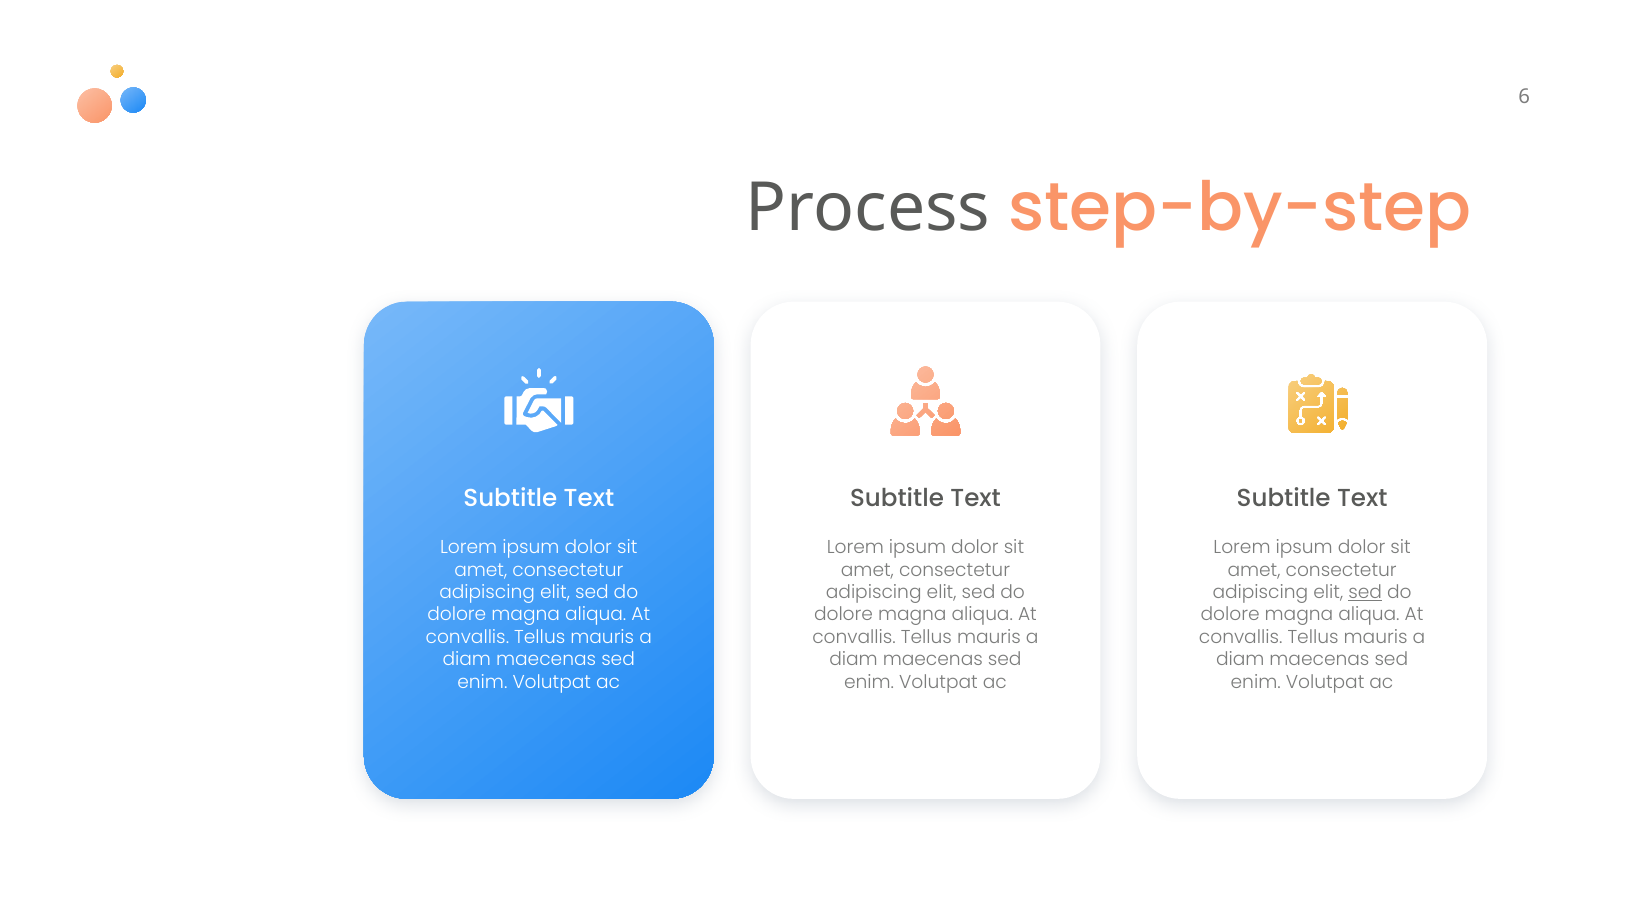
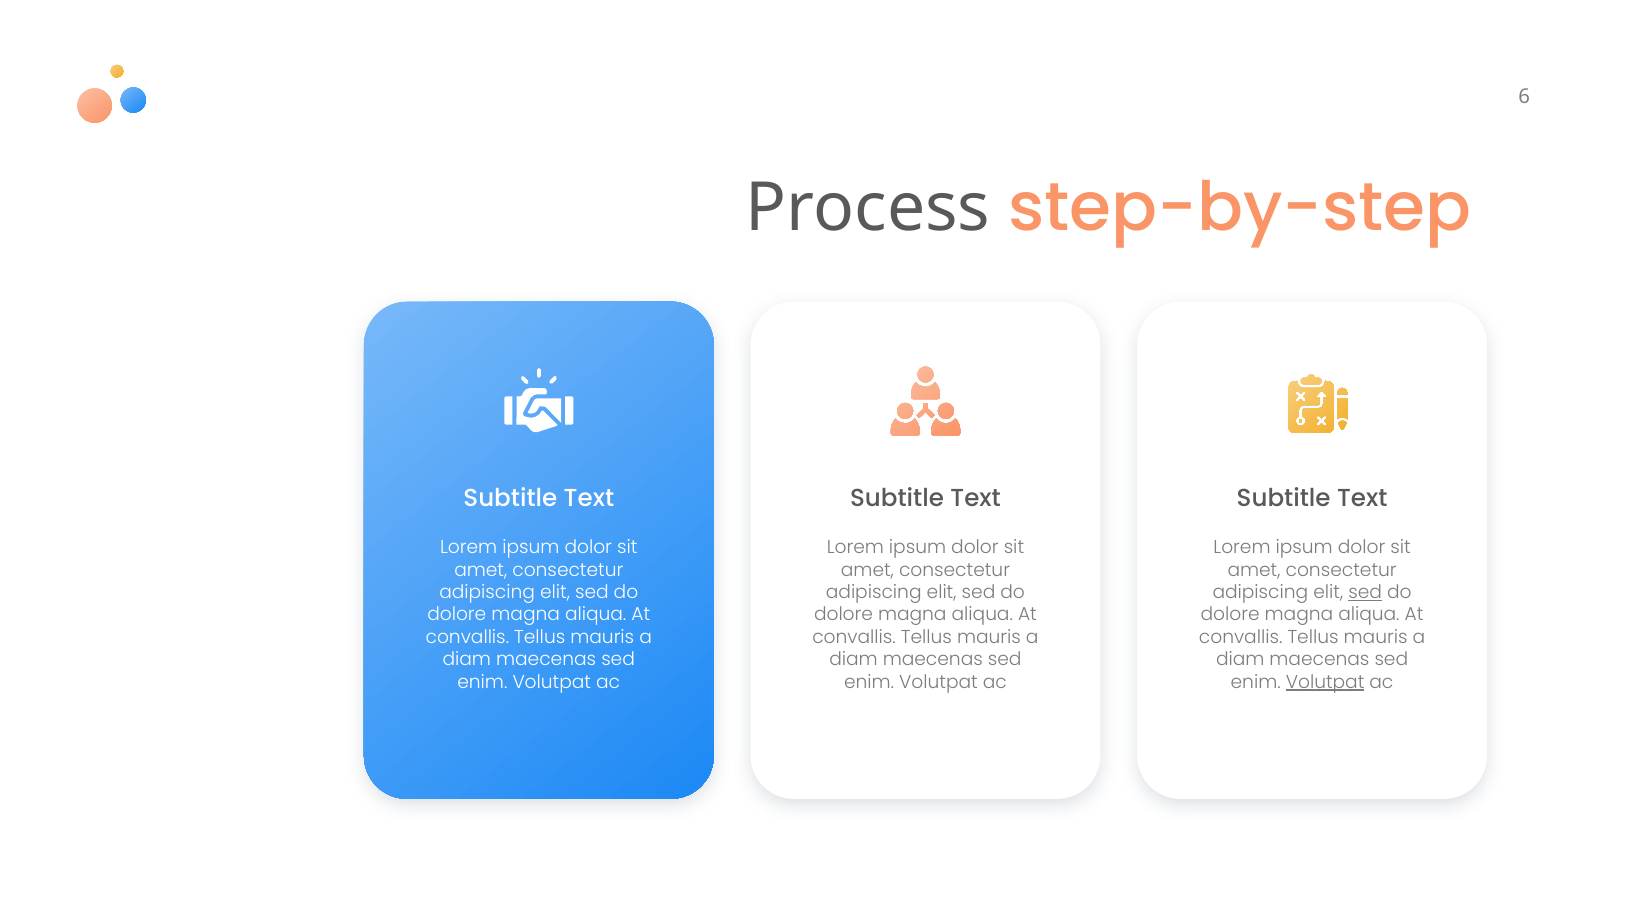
Volutpat underline: none -> present (1325, 682)
